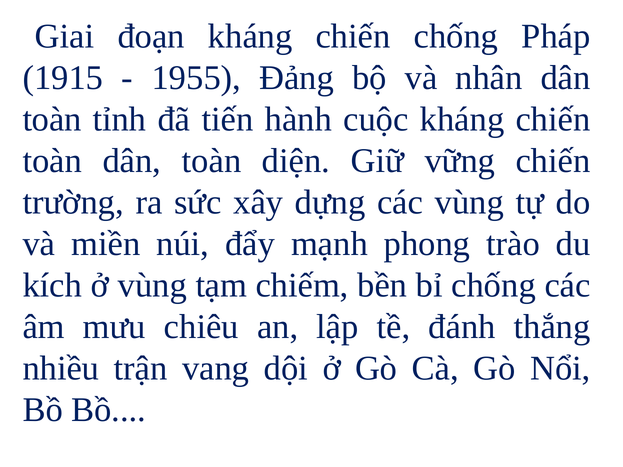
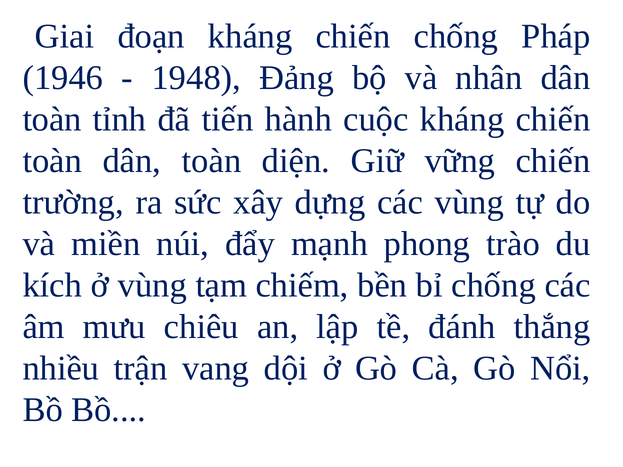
1915: 1915 -> 1946 (63, 78)
1955: 1955 -> 1948 (196, 78)
